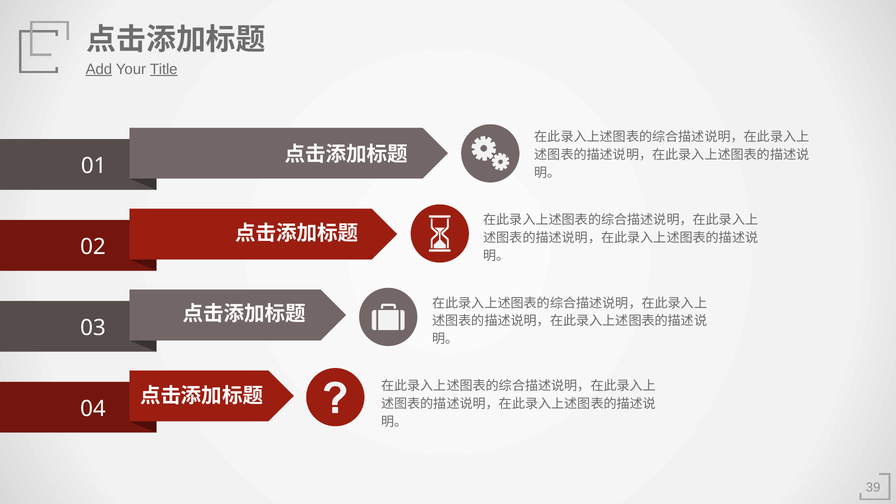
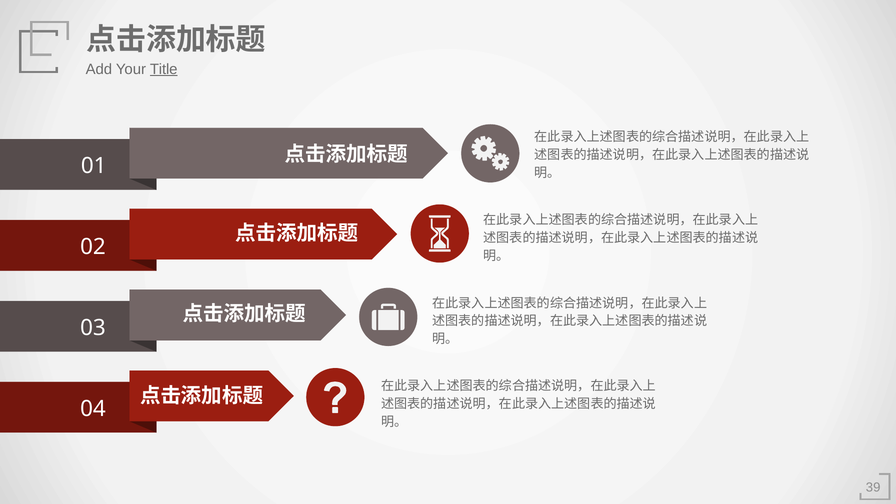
Add underline: present -> none (99, 69)
